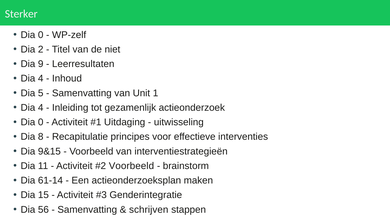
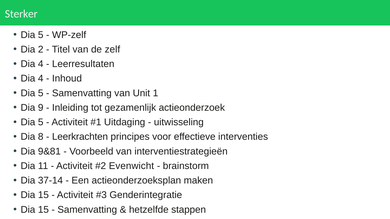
0: 0 -> 5 (41, 35)
niet: niet -> zelf (112, 49)
9: 9 -> 4 (41, 64)
4: 4 -> 9 (41, 108)
0: 0 -> 5 (41, 122)
Recapitulatie: Recapitulatie -> Leerkrachten (80, 137)
9&15: 9&15 -> 9&81 (49, 152)
Voorbeeld: Voorbeeld -> Evenwicht (131, 166)
61-14: 61-14 -> 37-14 (50, 181)
56: 56 -> 15 (43, 210)
schrijven: schrijven -> hetzelfde (149, 210)
